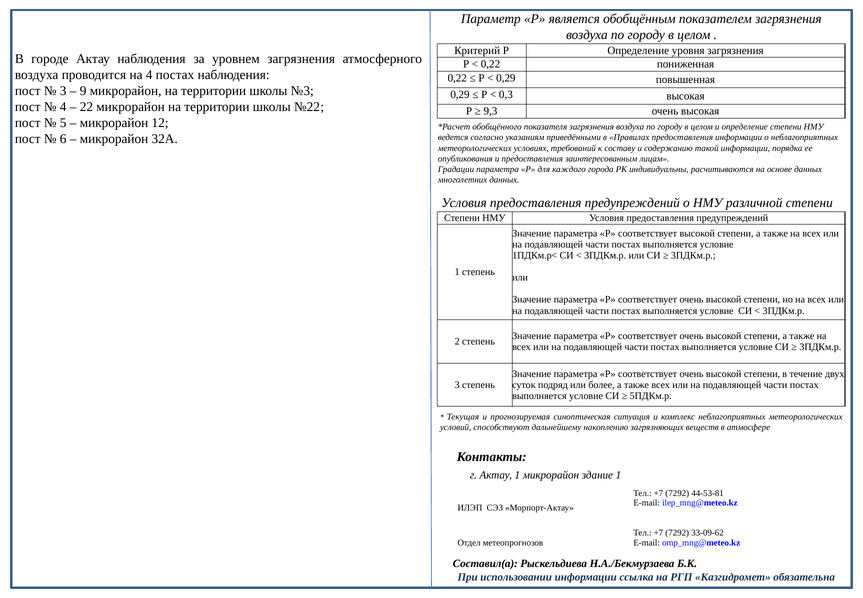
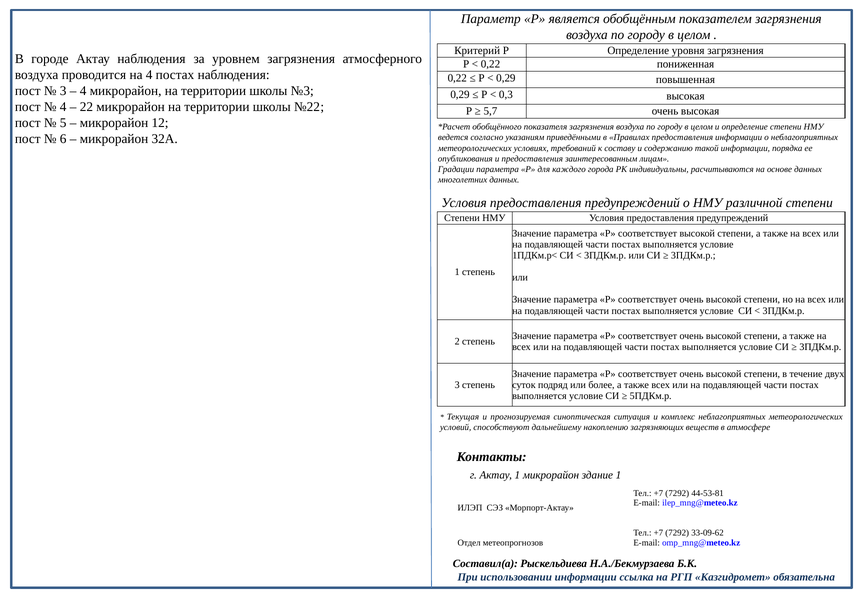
9: 9 -> 4 (83, 91)
9,3: 9,3 -> 5,7 (490, 111)
